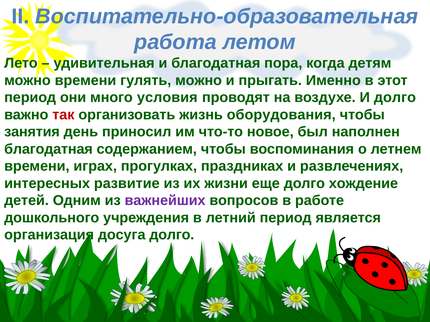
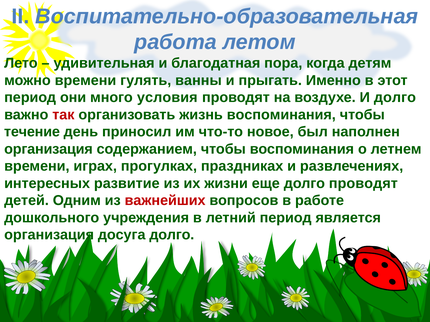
гулять можно: можно -> ванны (198, 81)
жизнь оборудования: оборудования -> воспоминания (281, 115)
занятия: занятия -> течение (32, 132)
благодатная: благодатная -> организация (48, 149)
долго хождение: хождение -> проводят (363, 184)
важнейших colour: purple -> red (165, 201)
